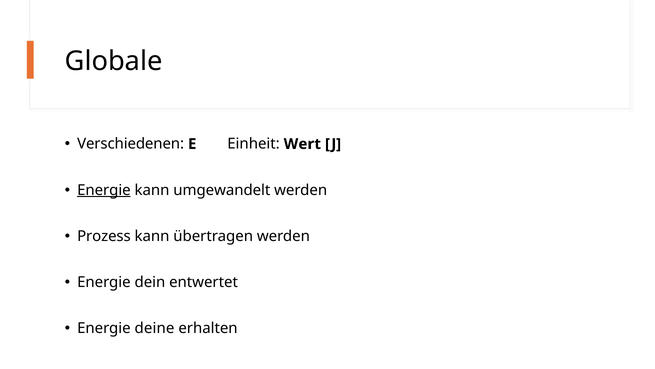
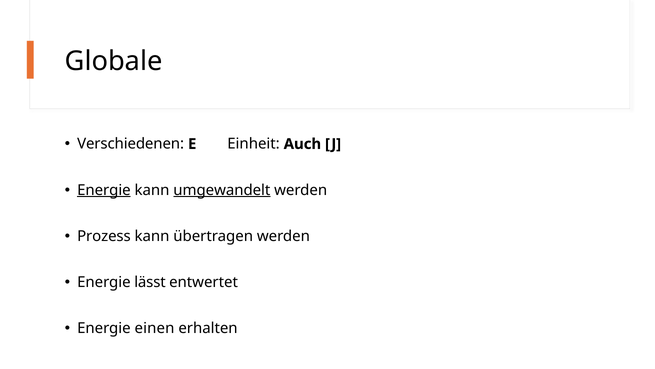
Wert: Wert -> Auch (302, 144)
umgewandelt underline: none -> present (222, 190)
dein: dein -> lässt (150, 282)
deine: deine -> einen (154, 328)
